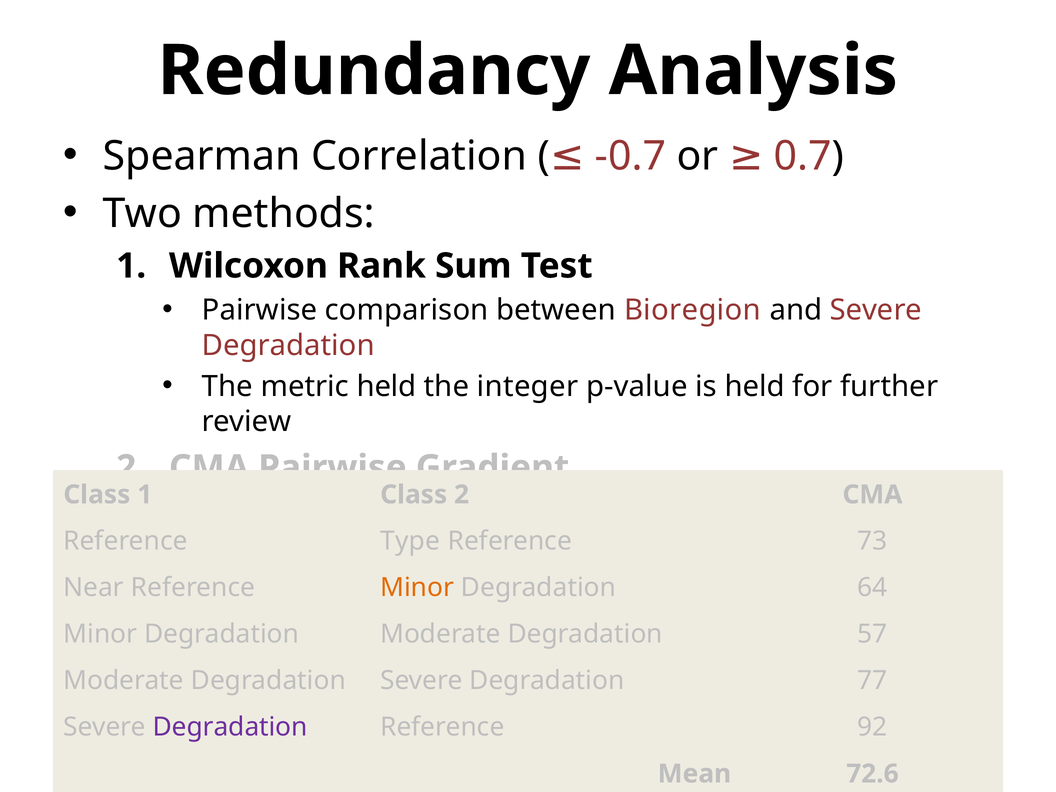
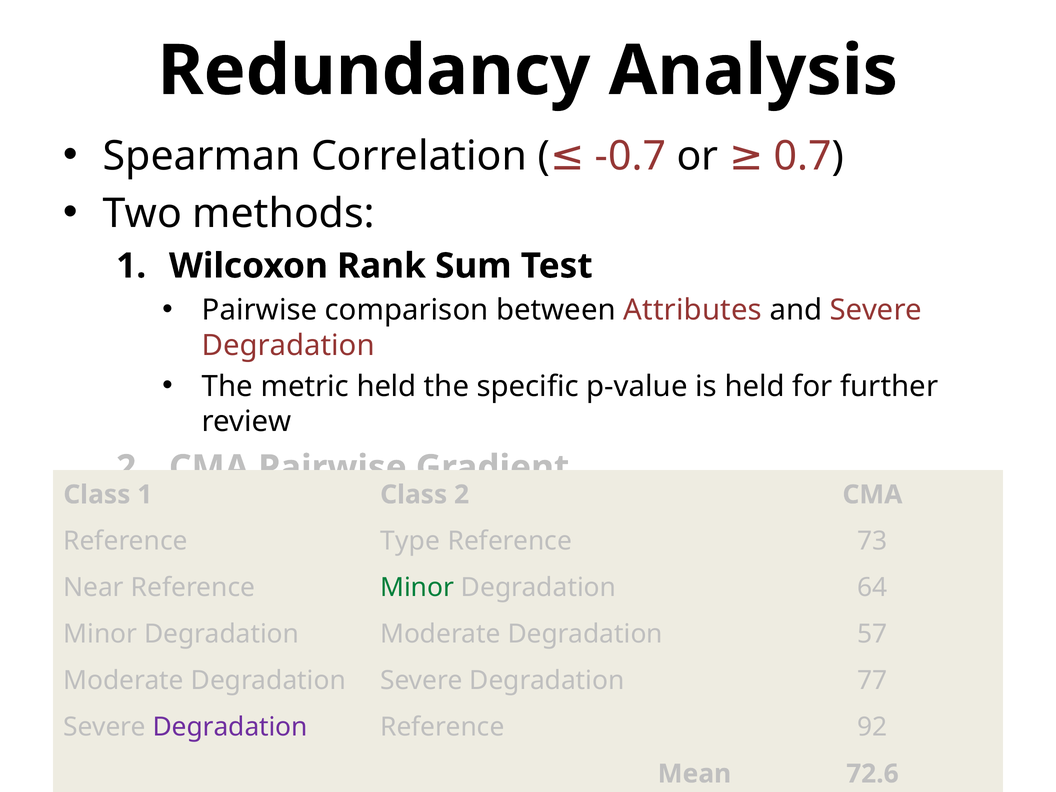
Bioregion: Bioregion -> Attributes (693, 310)
integer: integer -> specific (528, 386)
Minor colour: orange -> green (417, 588)
